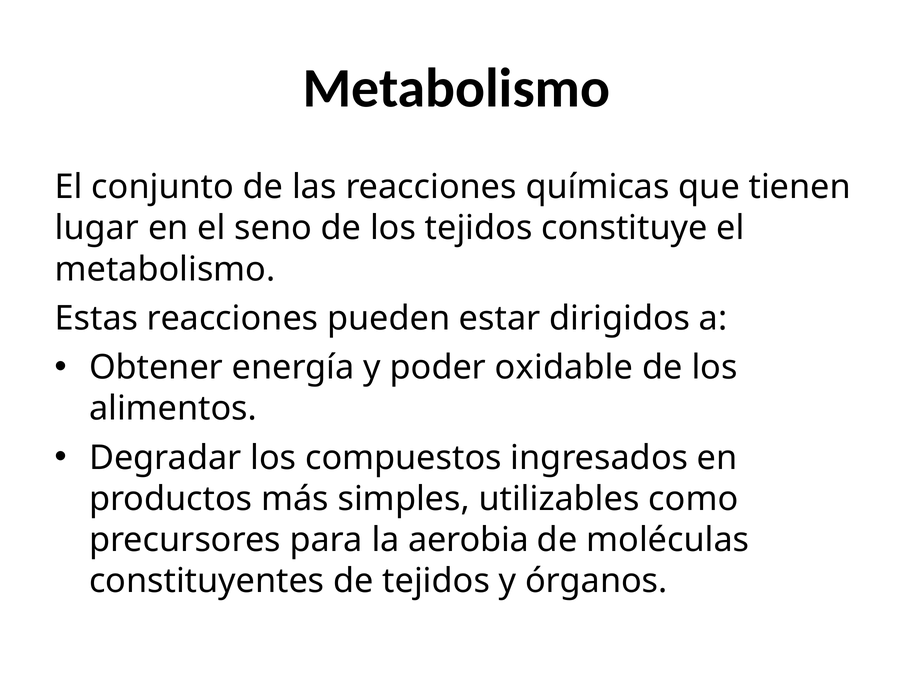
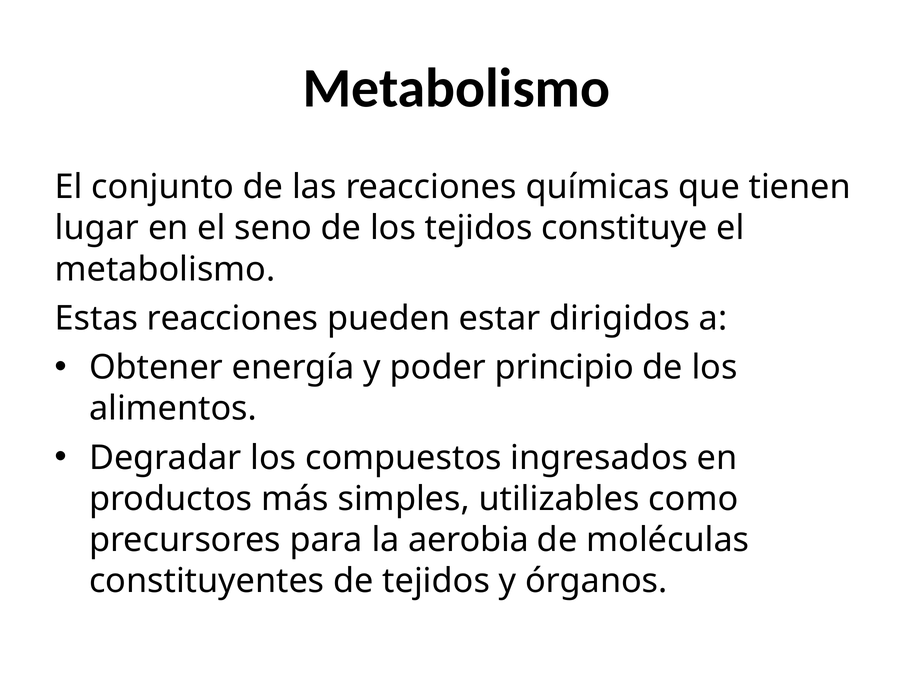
oxidable: oxidable -> principio (564, 368)
